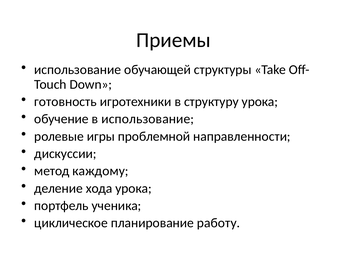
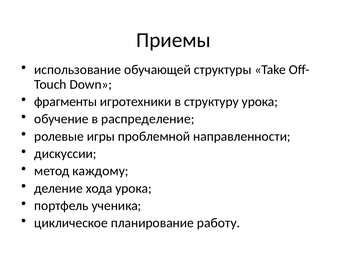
готовность: готовность -> фрагменты (66, 102)
в использование: использование -> распределение (148, 119)
